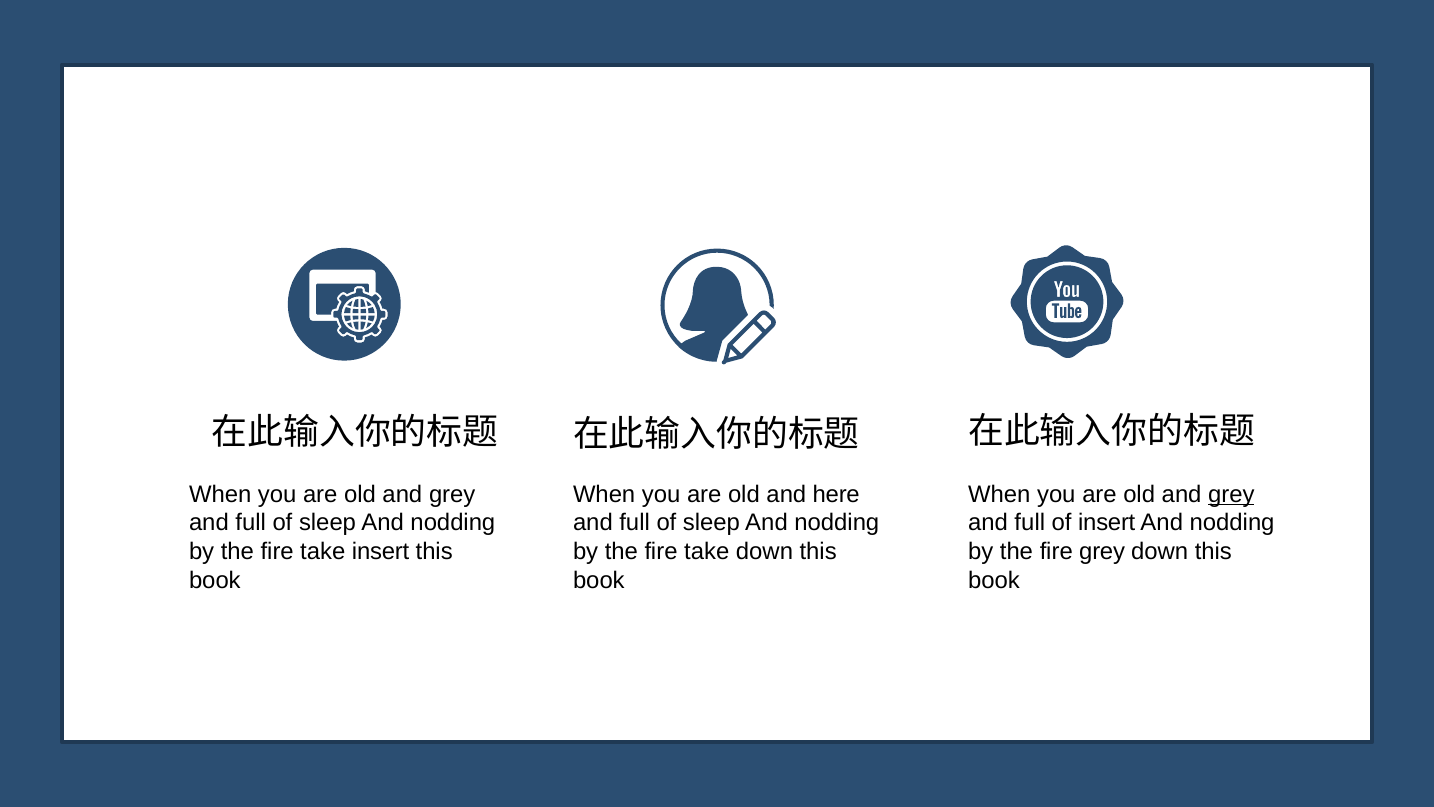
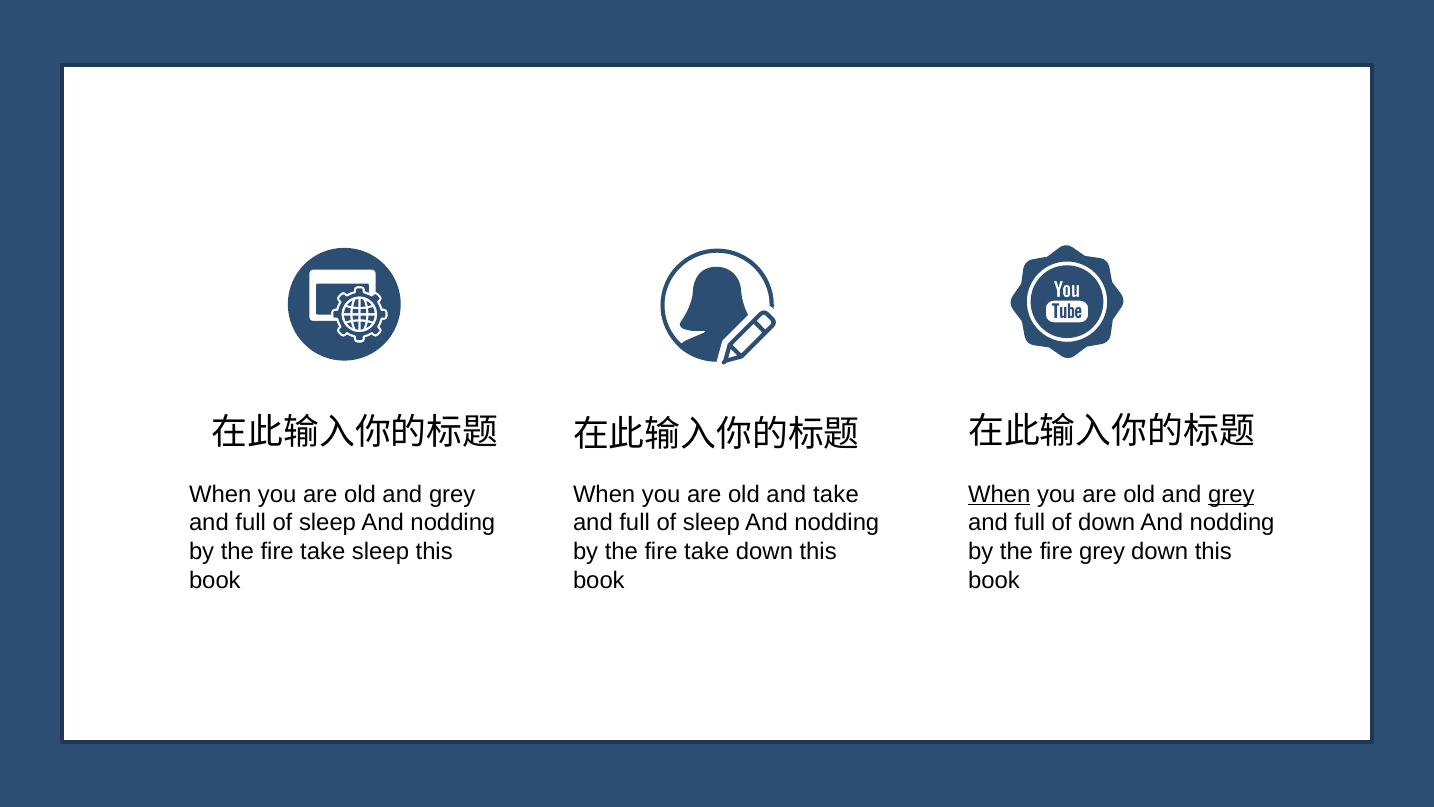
and here: here -> take (836, 494)
When underline: none -> present (999, 494)
of insert: insert -> down (1107, 523)
take insert: insert -> sleep (380, 551)
